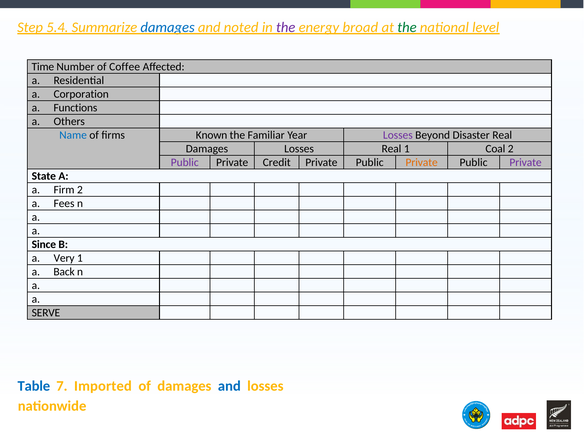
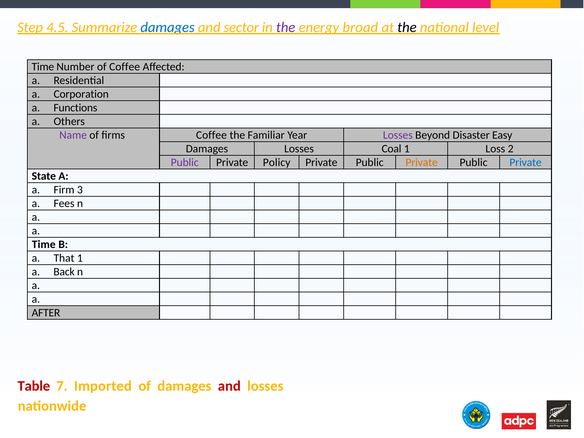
5.4: 5.4 -> 4.5 (57, 27)
noted: noted -> sector (241, 27)
the colour: green -> black (407, 27)
Name colour: blue -> purple (73, 135)
firms Known: Known -> Coffee (211, 135)
Disaster Real: Real -> Easy (502, 135)
Losses Real: Real -> Coal (392, 149)
Coal: Coal -> Loss (495, 149)
Credit: Credit -> Policy (277, 162)
Private colour: purple -> blue (526, 162)
Firm 2: 2 -> 3 (80, 190)
Since: Since -> Time (44, 244)
Very: Very -> That (64, 258)
SERVE: SERVE -> AFTER (46, 313)
Table colour: blue -> red (34, 386)
and colour: blue -> red (229, 386)
